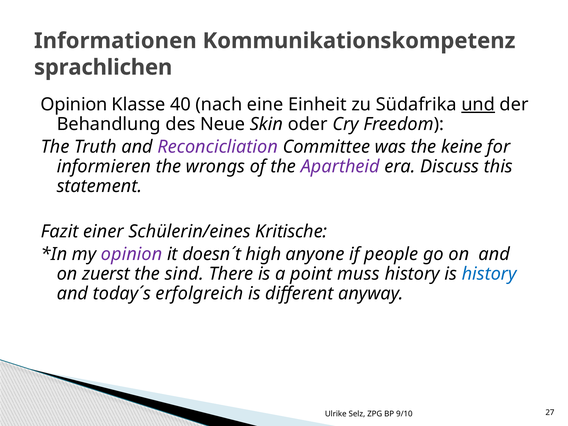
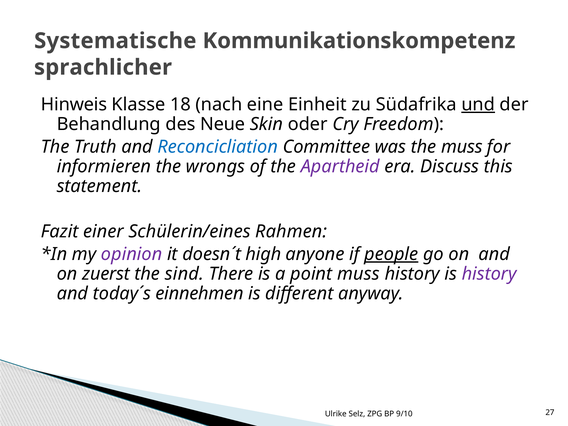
Informationen: Informationen -> Systematische (115, 41)
sprachlichen: sprachlichen -> sprachlicher (103, 67)
Opinion: Opinion -> Hinweis (74, 105)
40: 40 -> 18 (180, 105)
Reconcicliation colour: purple -> blue (218, 147)
the keine: keine -> muss (462, 147)
Kritische: Kritische -> Rahmen (291, 232)
people underline: none -> present (391, 254)
history colour: blue -> purple (489, 274)
erfolgreich: erfolgreich -> einnehmen (200, 293)
